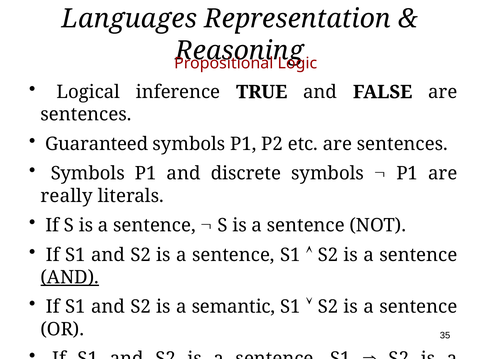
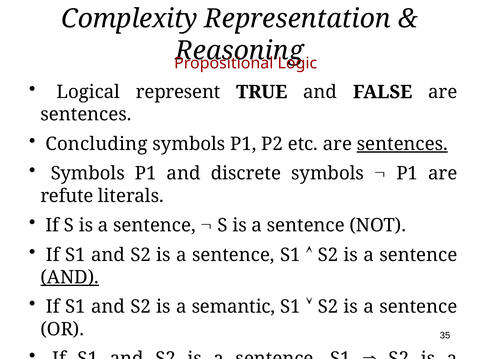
Languages: Languages -> Complexity (130, 19)
inference: inference -> represent (178, 92)
Guaranteed: Guaranteed -> Concluding (96, 144)
sentences underline: none -> present (402, 144)
really: really -> refute (67, 196)
